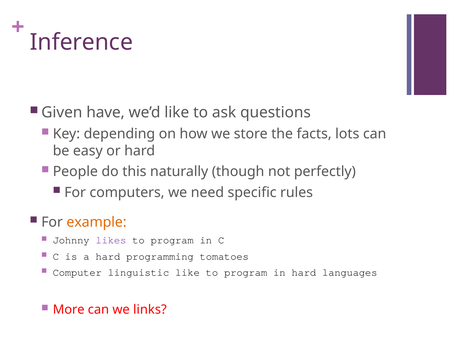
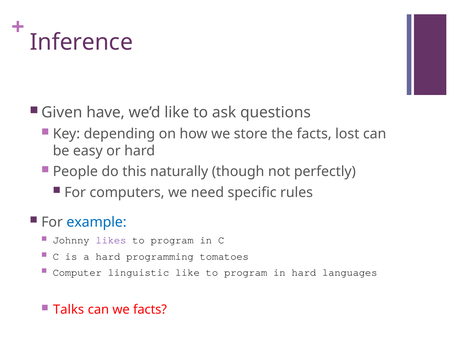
lots: lots -> lost (347, 134)
example colour: orange -> blue (97, 222)
More: More -> Talks (69, 309)
we links: links -> facts (150, 309)
